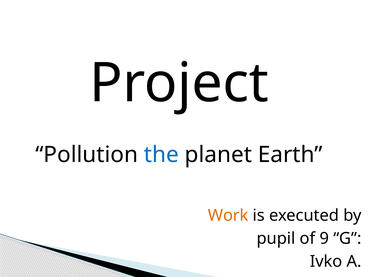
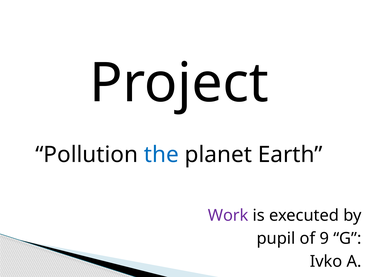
Work colour: orange -> purple (228, 216)
